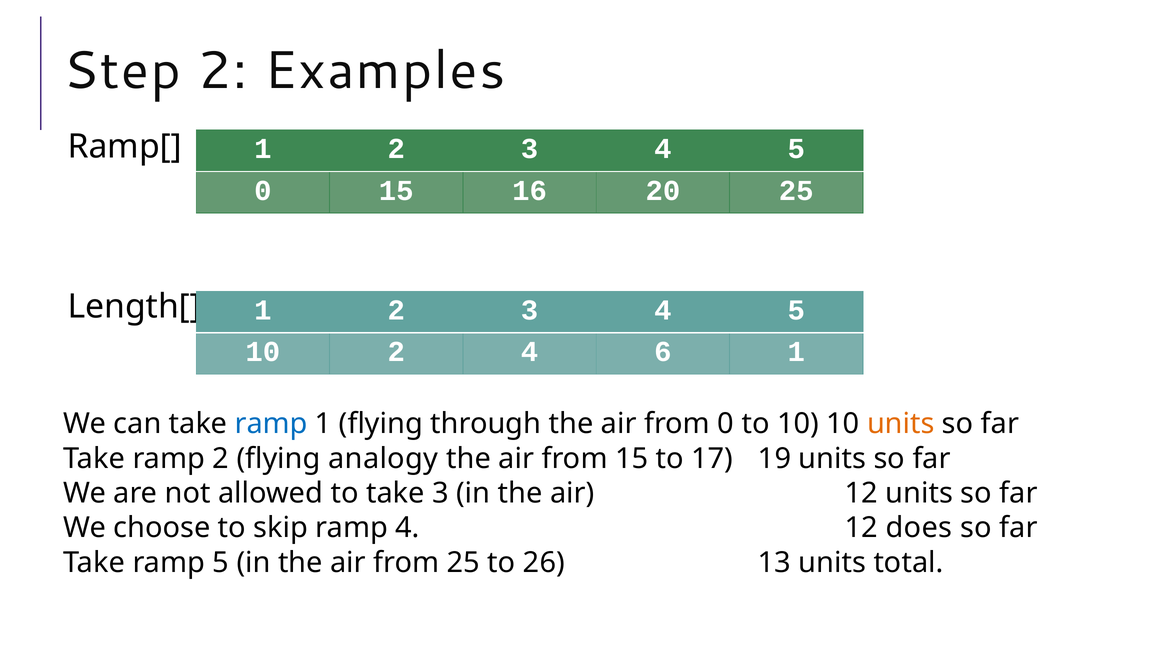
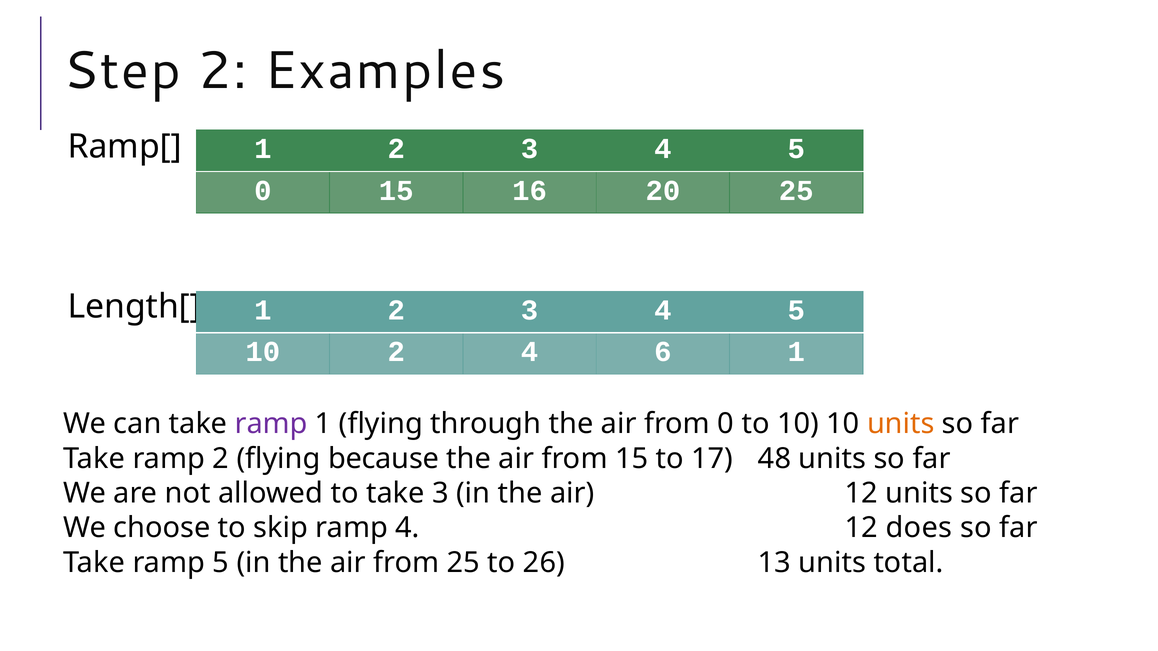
ramp colour: blue -> purple (271, 424)
analogy: analogy -> because (384, 459)
19: 19 -> 48 (775, 459)
